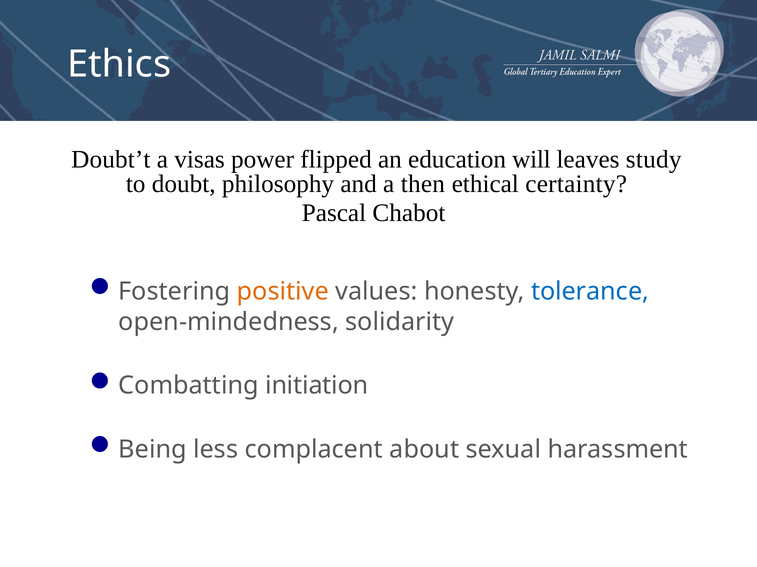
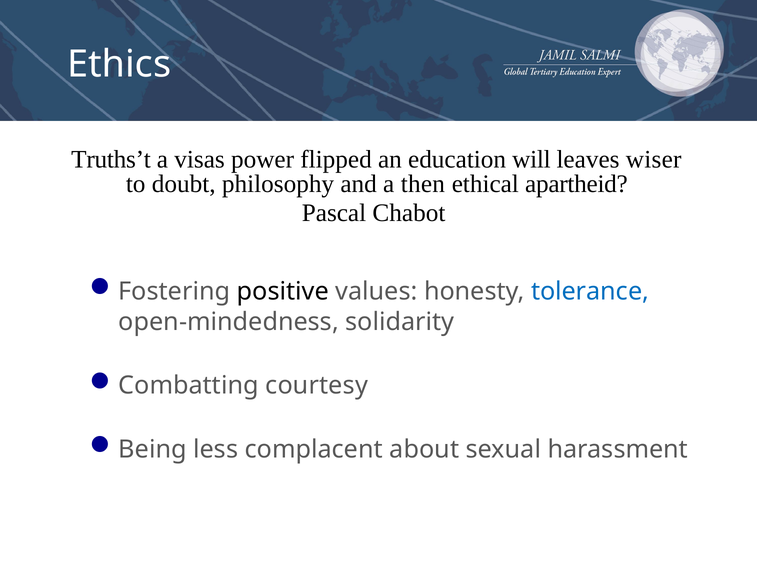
Doubt’t: Doubt’t -> Truths’t (111, 160)
study: study -> wiser (654, 160)
certainty: certainty -> apartheid (576, 184)
positive colour: orange -> black (283, 292)
initiation: initiation -> courtesy (317, 386)
